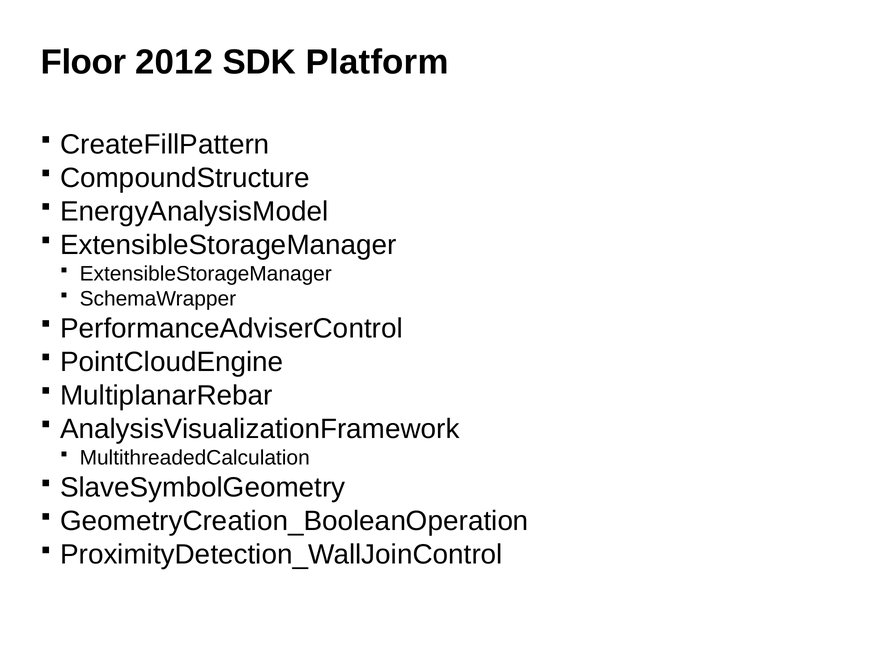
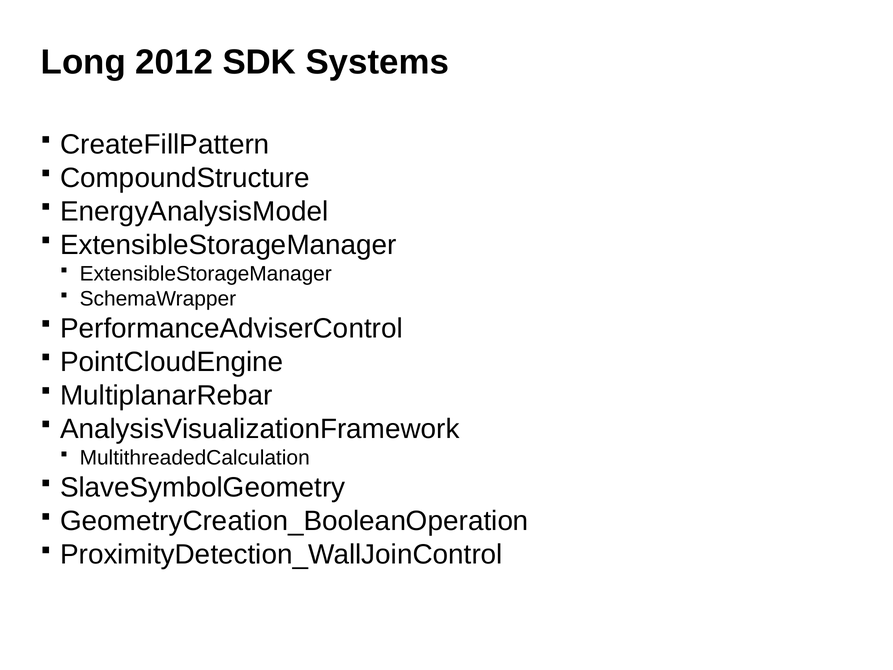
Floor: Floor -> Long (83, 62)
Platform: Platform -> Systems (377, 62)
